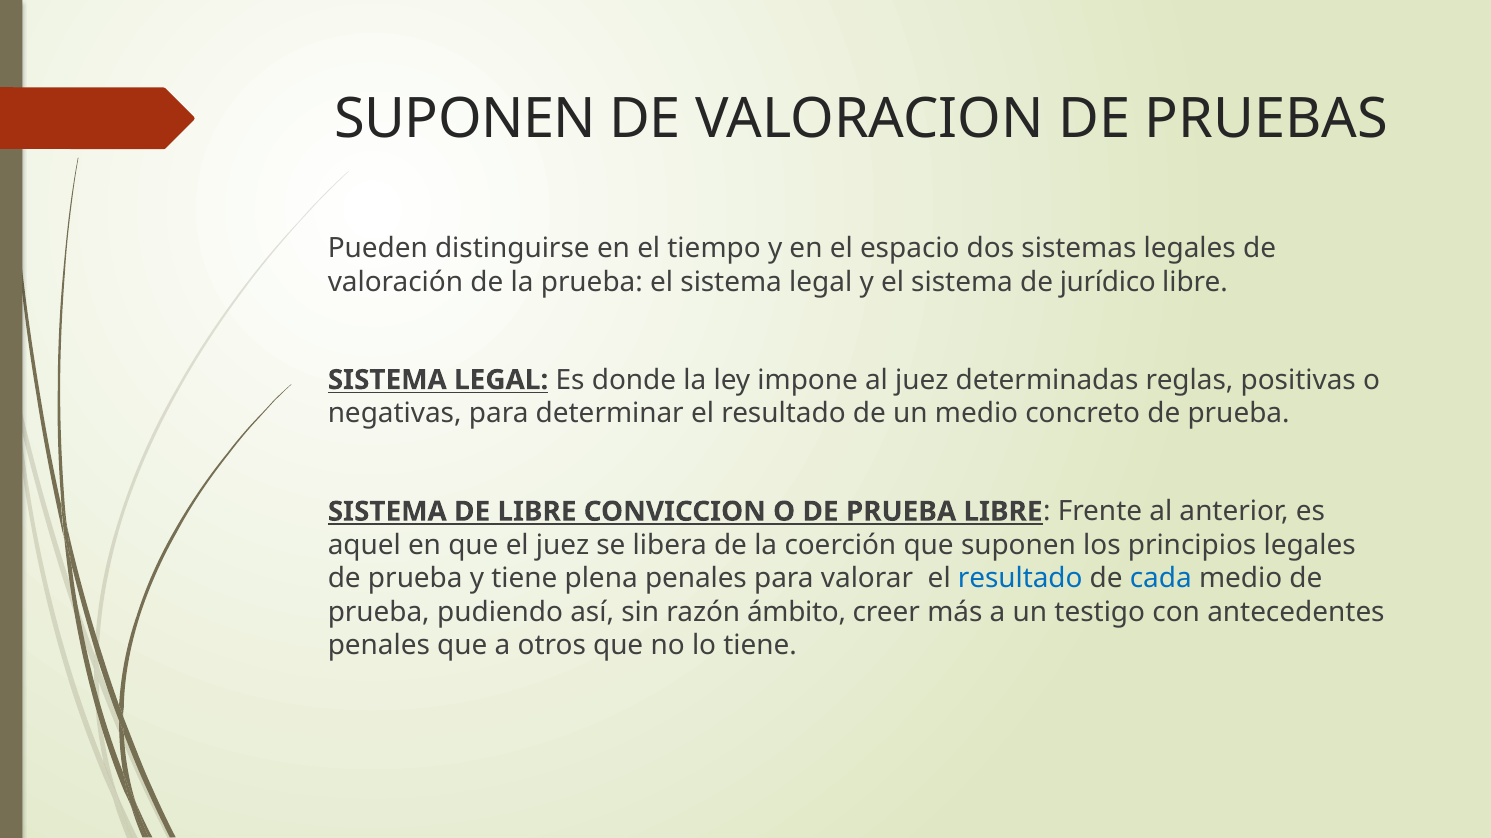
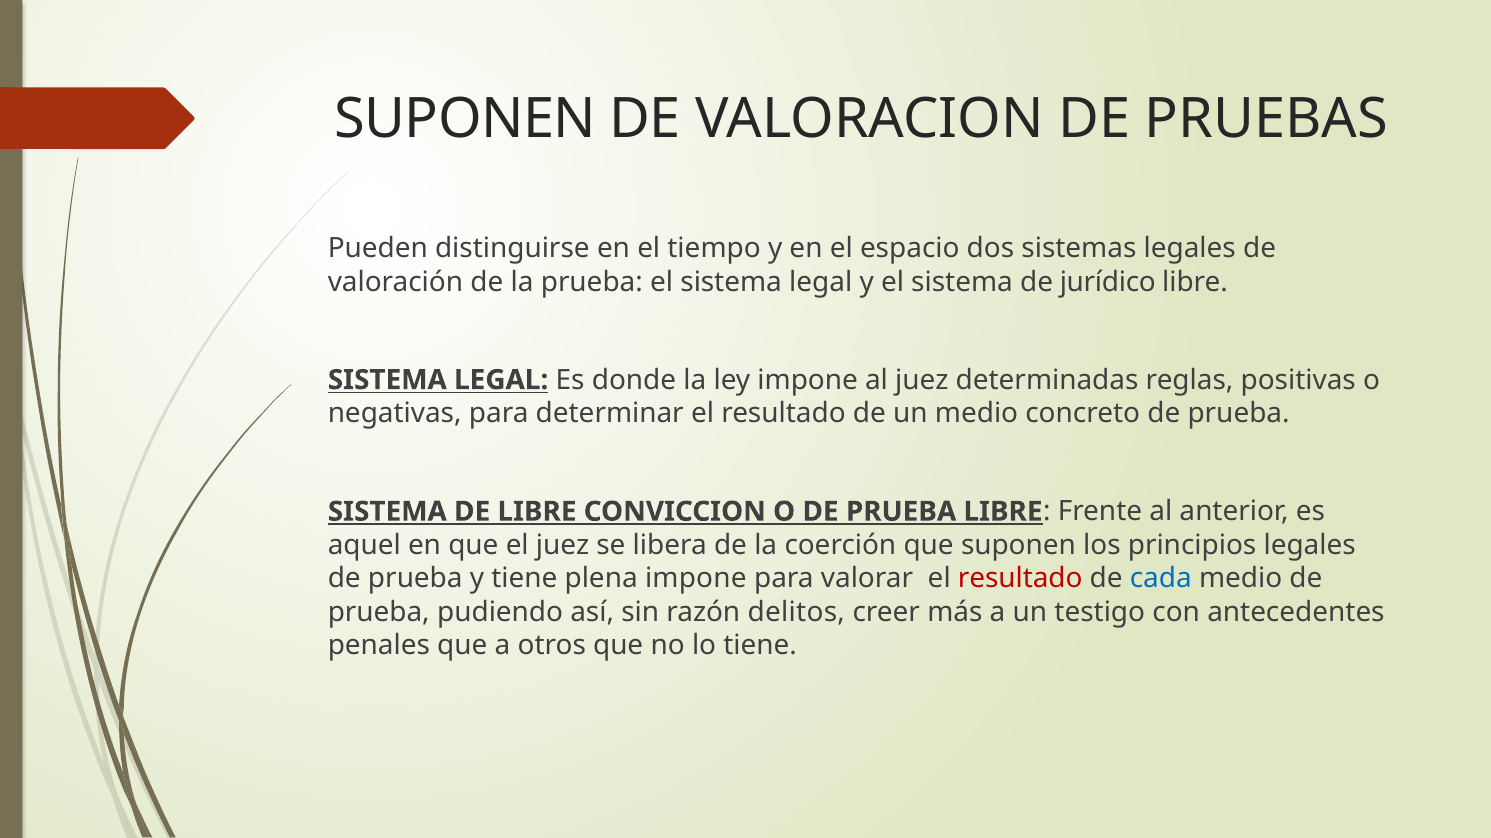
plena penales: penales -> impone (696, 579)
resultado colour: blue -> red (1020, 579)
ámbito: ámbito -> delitos (796, 613)
